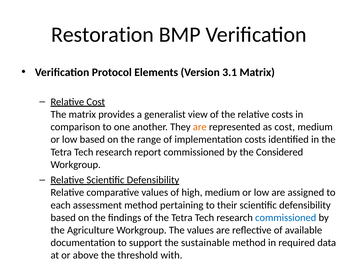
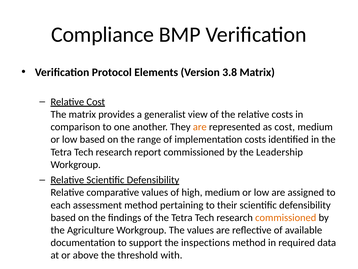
Restoration: Restoration -> Compliance (103, 35)
3.1: 3.1 -> 3.8 (230, 72)
Considered: Considered -> Leadership (280, 152)
commissioned colour: blue -> orange (286, 217)
sustainable: sustainable -> inspections (205, 242)
